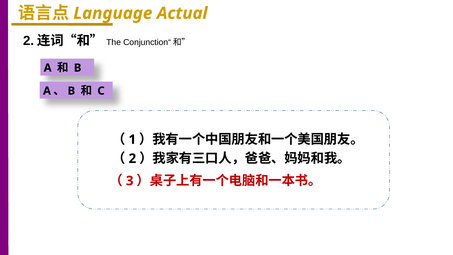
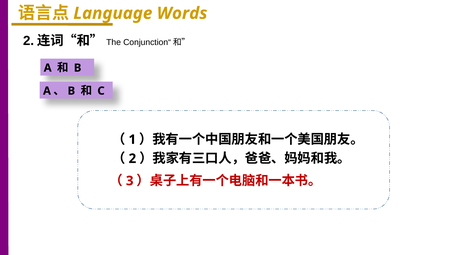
Actual: Actual -> Words (182, 13)
